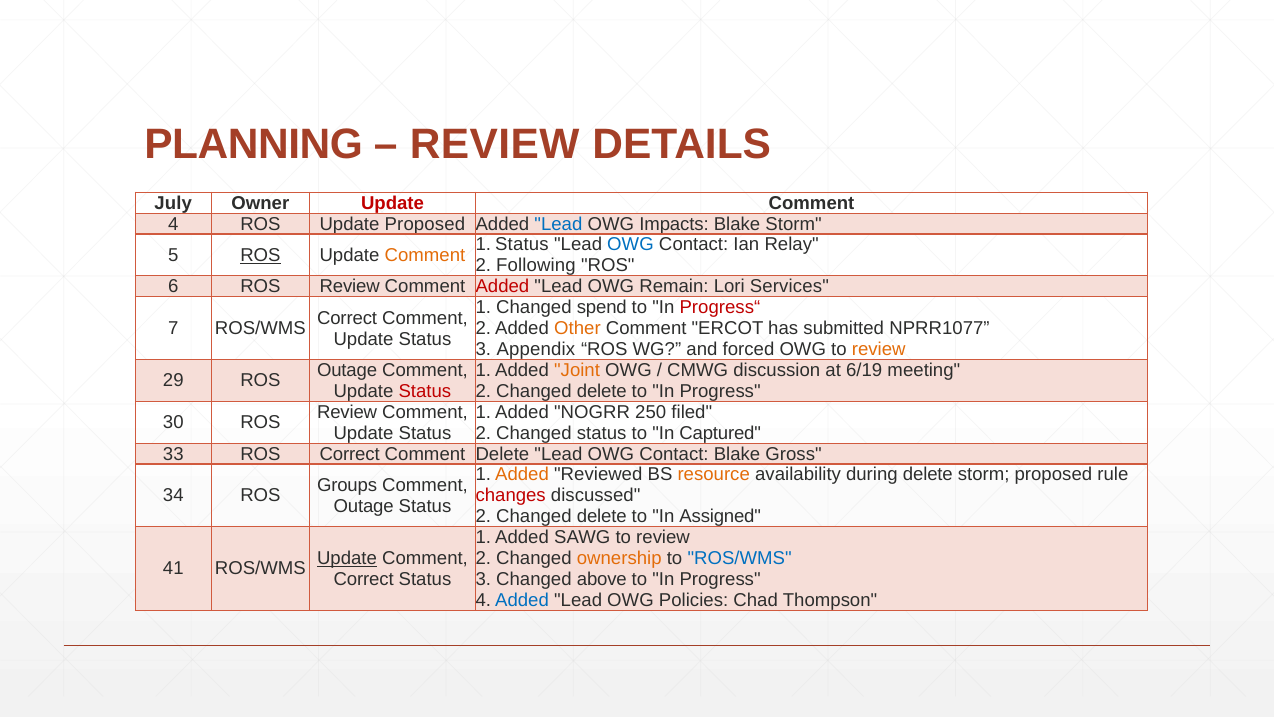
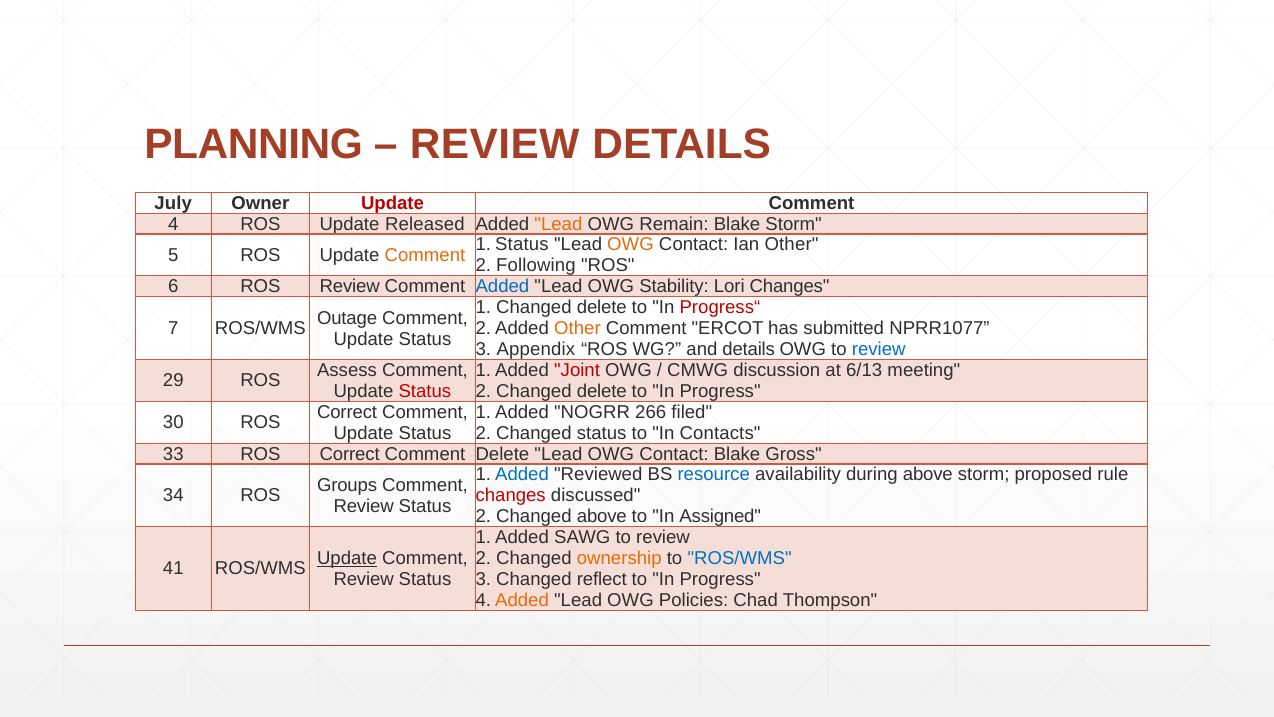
Update Proposed: Proposed -> Released (425, 224)
Lead colour: blue -> orange (558, 224)
Impacts: Impacts -> Remain (674, 224)
OWG colour: blue -> orange (631, 245)
Ian Relay: Relay -> Other (792, 245)
ROS underline: present -> none (260, 255)
Added colour: red -> blue (502, 286)
Remain: Remain -> Stability (674, 286)
Lori Services: Services -> Changes (790, 286)
1 Changed spend: spend -> delete (602, 307)
Correct: Correct -> Outage (347, 318)
and forced: forced -> details (749, 349)
review colour: orange -> blue (879, 349)
Outage: Outage -> Assess (347, 370)
Joint colour: orange -> red (577, 370)
6/19: 6/19 -> 6/13 (864, 370)
Review: Review -> Correct (347, 412)
250: 250 -> 266 (651, 412)
Captured: Captured -> Contacts (720, 433)
Added colour: orange -> blue (522, 475)
resource colour: orange -> blue (714, 475)
during delete: delete -> above (928, 475)
Outage: Outage -> Review (364, 506)
delete: delete -> above (602, 516)
Correct: Correct -> Review (364, 579)
above: above -> reflect (602, 579)
Added colour: blue -> orange (522, 600)
